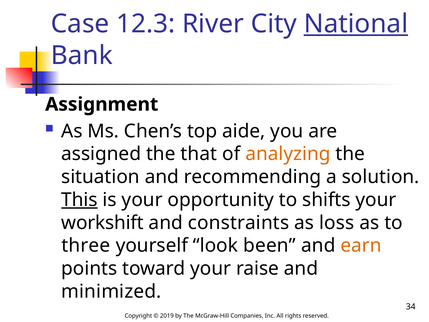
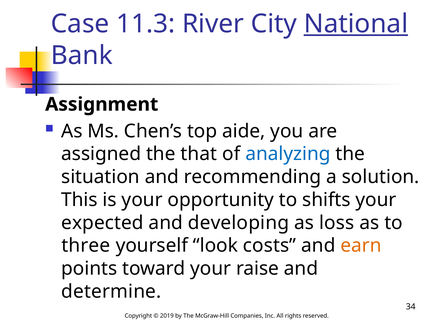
12.3: 12.3 -> 11.3 (146, 24)
analyzing colour: orange -> blue (288, 154)
This underline: present -> none (79, 200)
workshift: workshift -> expected (102, 223)
constraints: constraints -> developing (238, 223)
been: been -> costs (270, 245)
minimized: minimized -> determine (111, 291)
